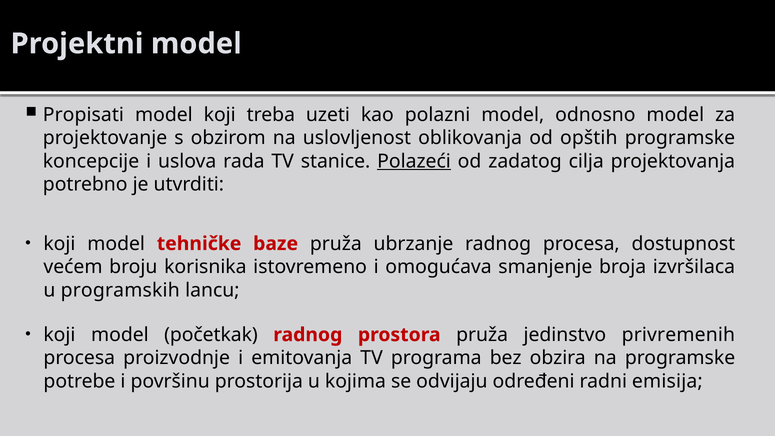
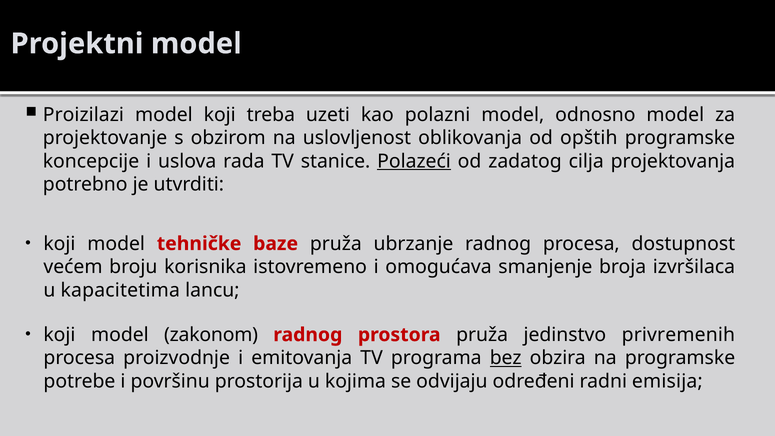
Propisati: Propisati -> Proizilazi (83, 115)
programskih: programskih -> kapacitetima (120, 290)
početkak: početkak -> zakonom (211, 335)
bez underline: none -> present (506, 358)
